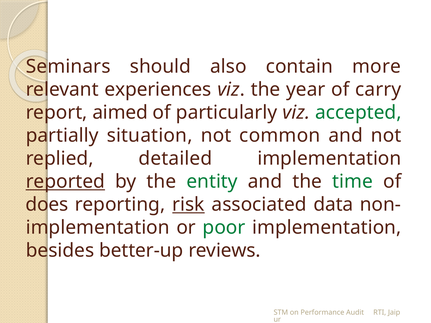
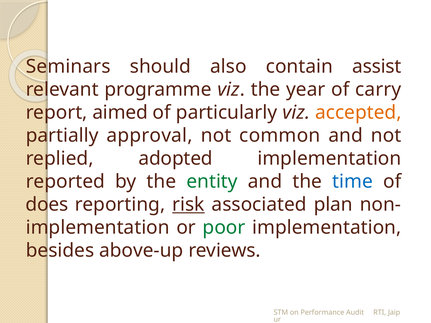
more: more -> assist (377, 67)
experiences: experiences -> programme (158, 90)
accepted colour: green -> orange (358, 113)
situation: situation -> approval (150, 136)
detailed: detailed -> adopted (176, 159)
reported underline: present -> none (65, 182)
time colour: green -> blue (353, 182)
data: data -> plan (333, 205)
better-up: better-up -> above-up (141, 251)
